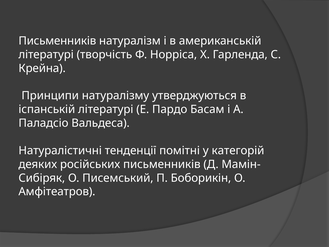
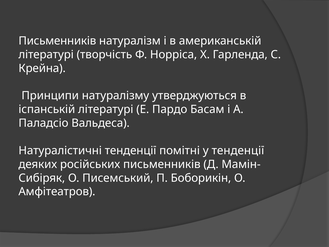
у категорій: категорій -> тенденції (238, 150)
